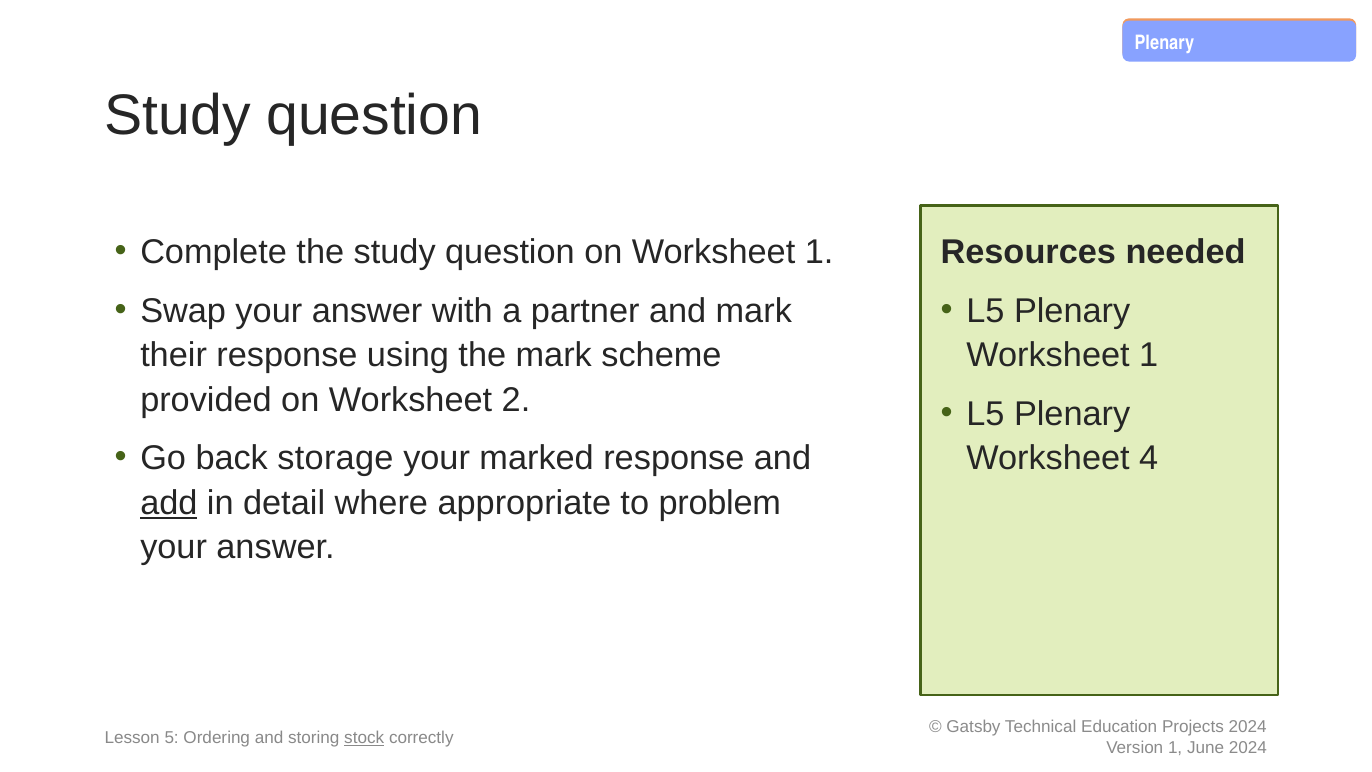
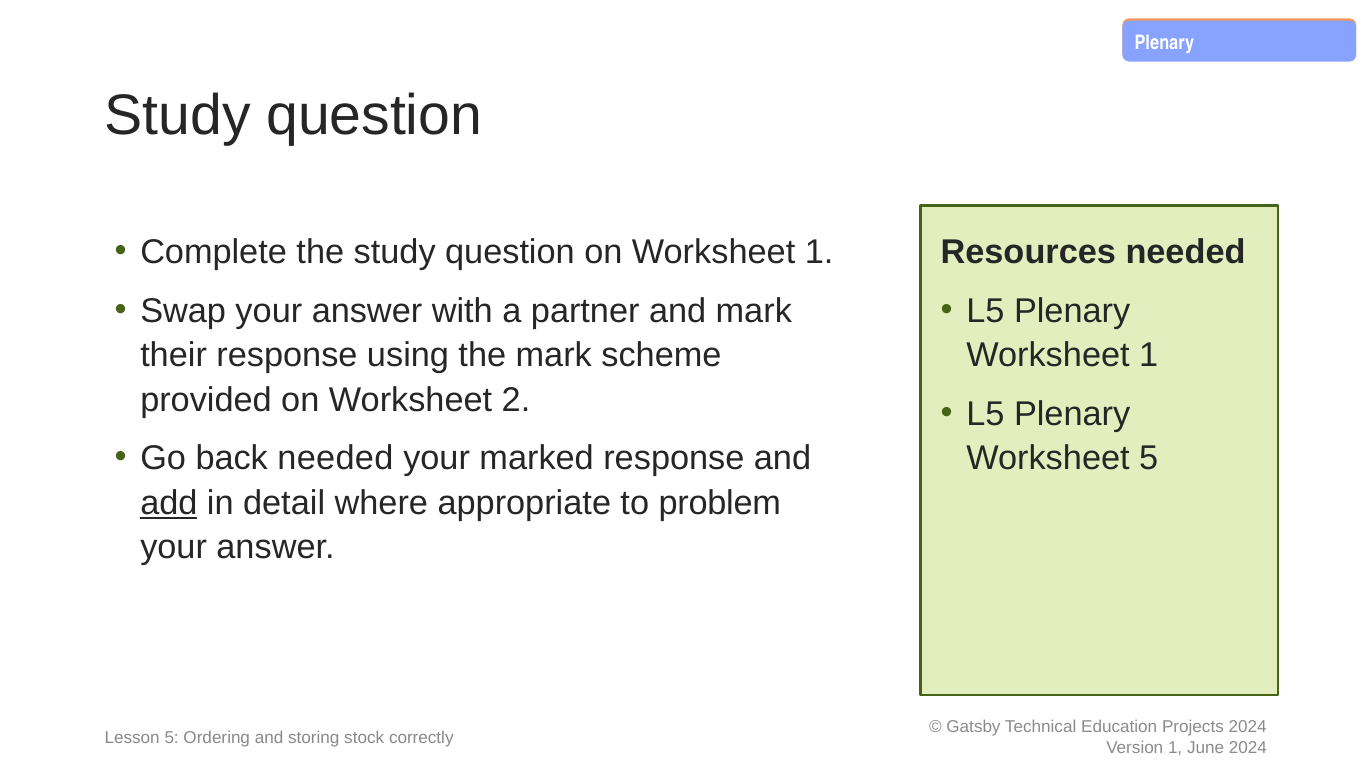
back storage: storage -> needed (335, 458)
Worksheet 4: 4 -> 5 (1149, 458)
stock underline: present -> none (364, 738)
